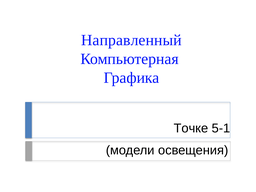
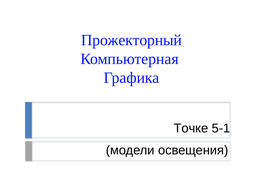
Направленный: Направленный -> Прожекторный (132, 40)
